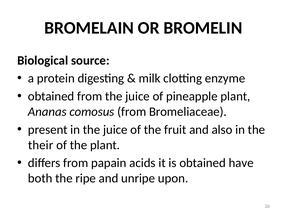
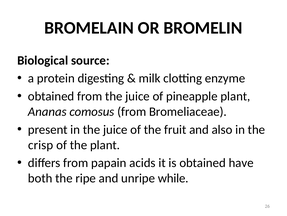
their: their -> crisp (41, 144)
upon: upon -> while (173, 178)
